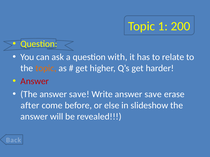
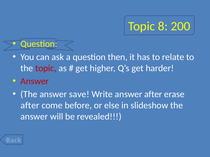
1: 1 -> 8 (163, 26)
with: with -> then (118, 57)
topic colour: orange -> red (46, 68)
Write answer save: save -> after (153, 94)
